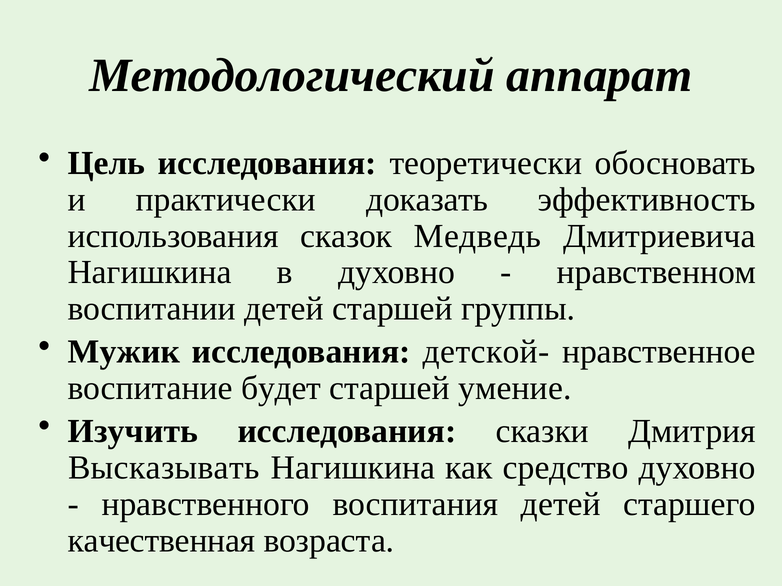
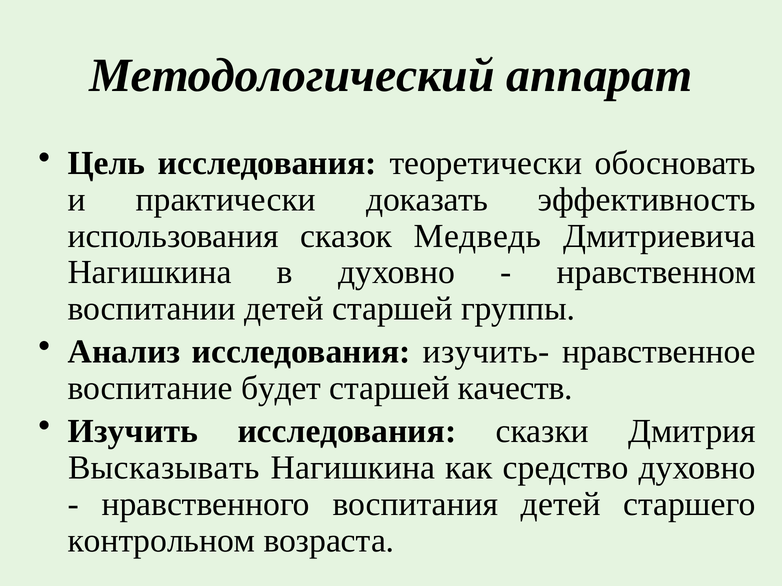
Мужик: Мужик -> Анализ (124, 352)
детской-: детской- -> изучить- (486, 352)
умение: умение -> качеств (515, 389)
качественная: качественная -> контрольном (161, 541)
